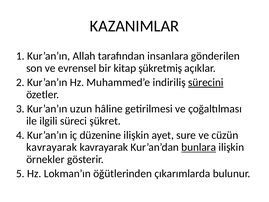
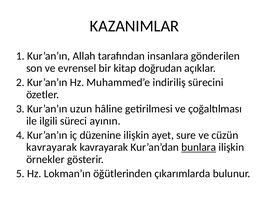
şükretmiş: şükretmiş -> doğrudan (160, 68)
sürecini underline: present -> none (206, 82)
şükret: şükret -> ayının (105, 121)
